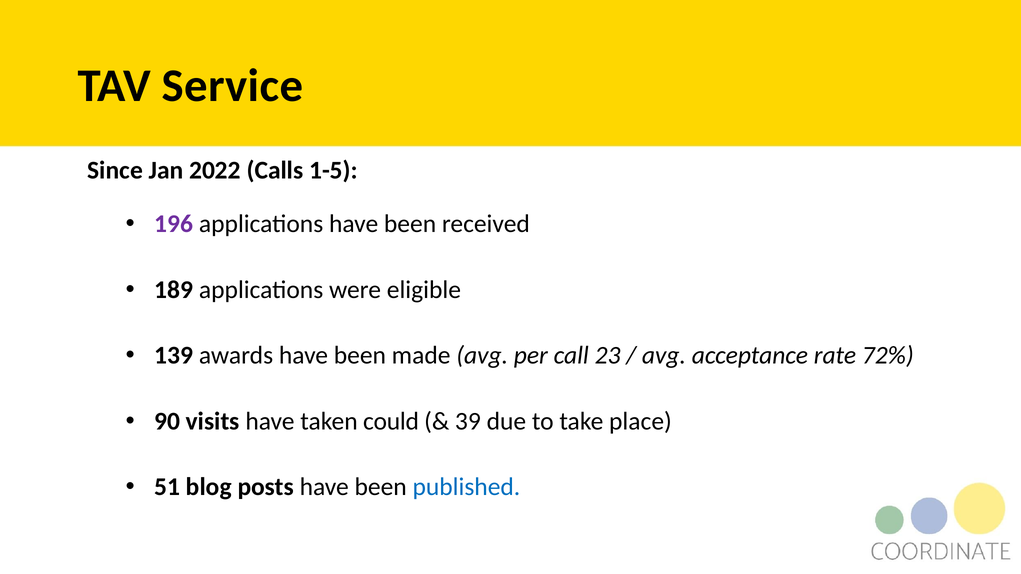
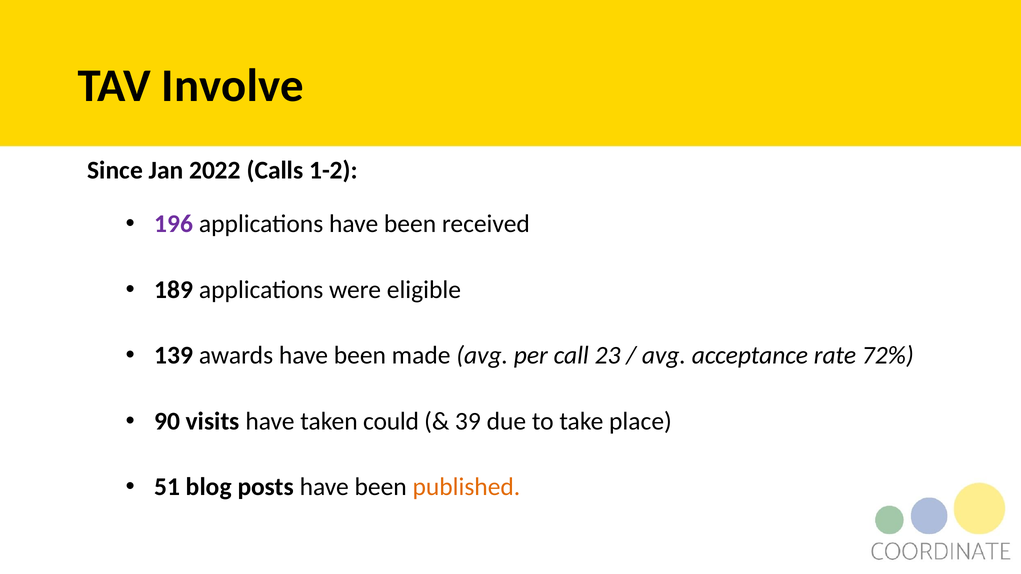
Service: Service -> Involve (233, 86)
1-5: 1-5 -> 1-2 (333, 170)
published colour: blue -> orange (466, 487)
